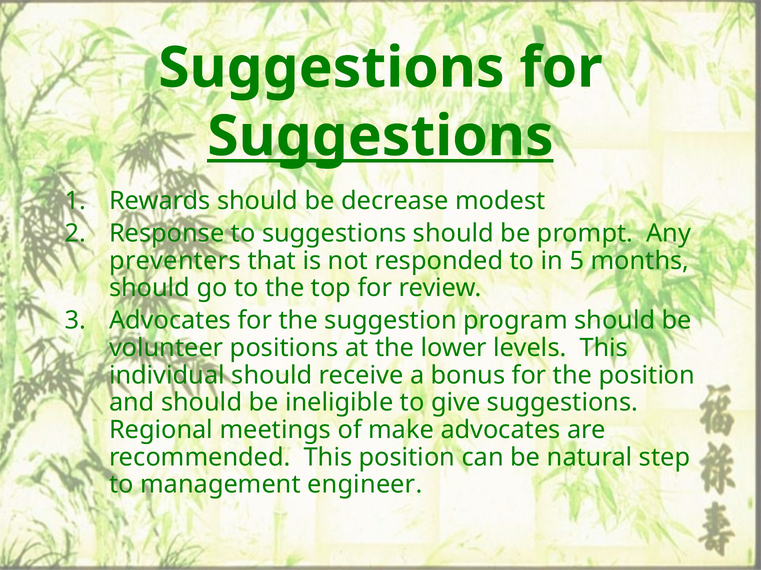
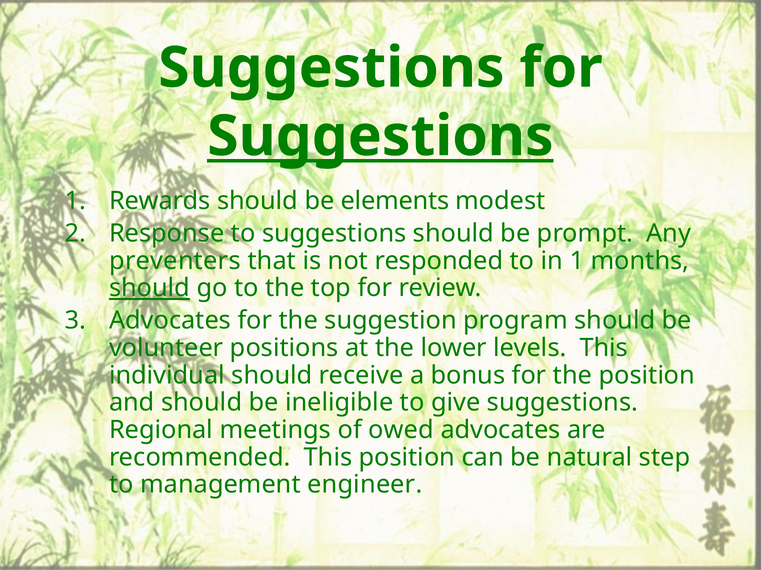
decrease: decrease -> elements (395, 201)
in 5: 5 -> 1 (577, 261)
should underline: none -> present (150, 288)
make: make -> owed (401, 430)
